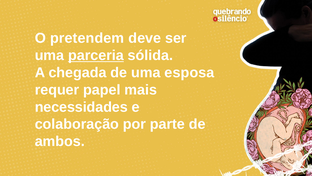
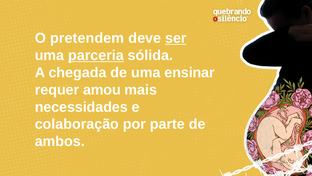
ser underline: none -> present (176, 38)
esposa: esposa -> ensinar (190, 72)
papel: papel -> amou (102, 90)
